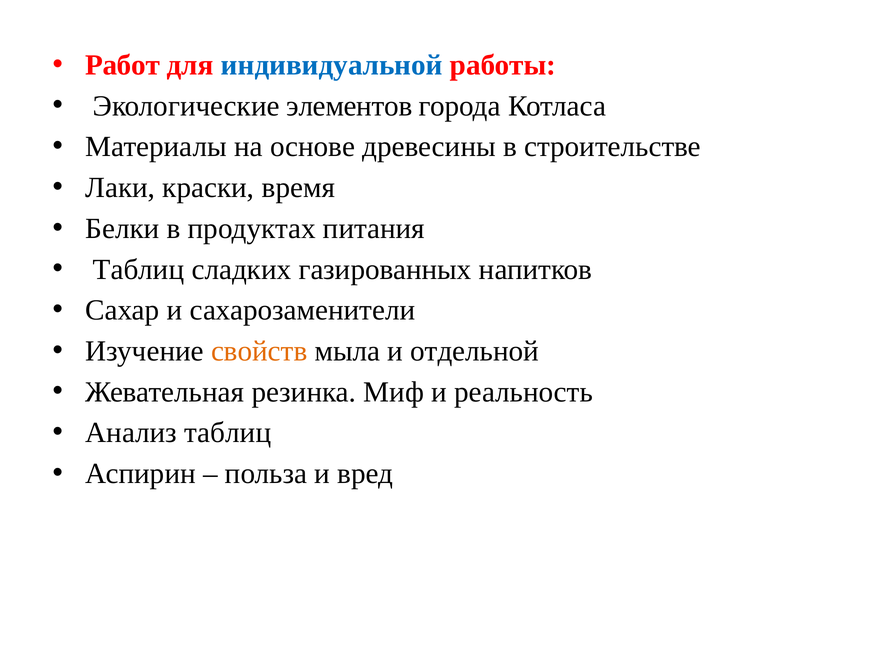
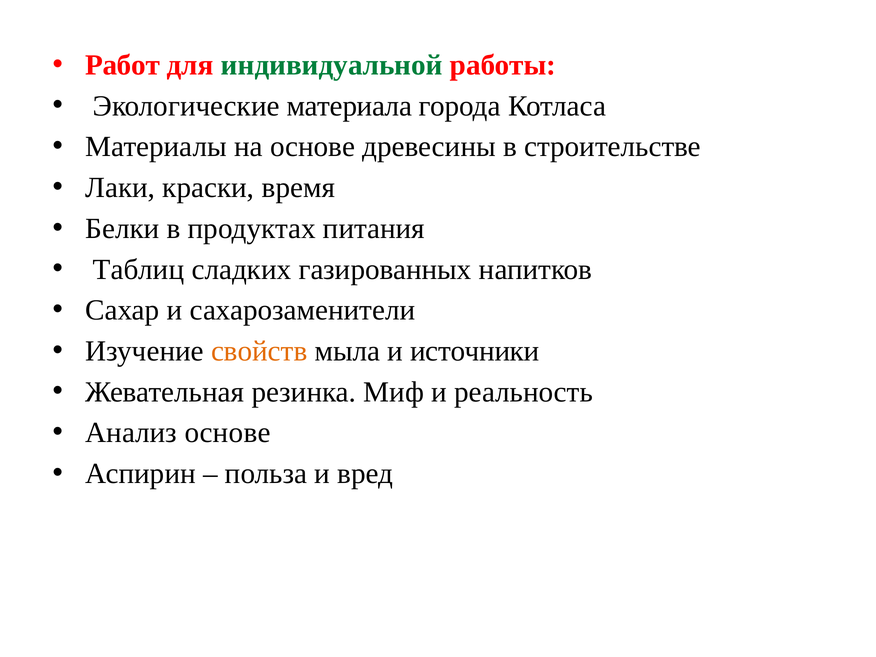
индивидуальной colour: blue -> green (332, 65)
элементов: элементов -> материала (349, 106)
отдельной: отдельной -> источники (475, 351)
Анализ таблиц: таблиц -> основе (228, 433)
